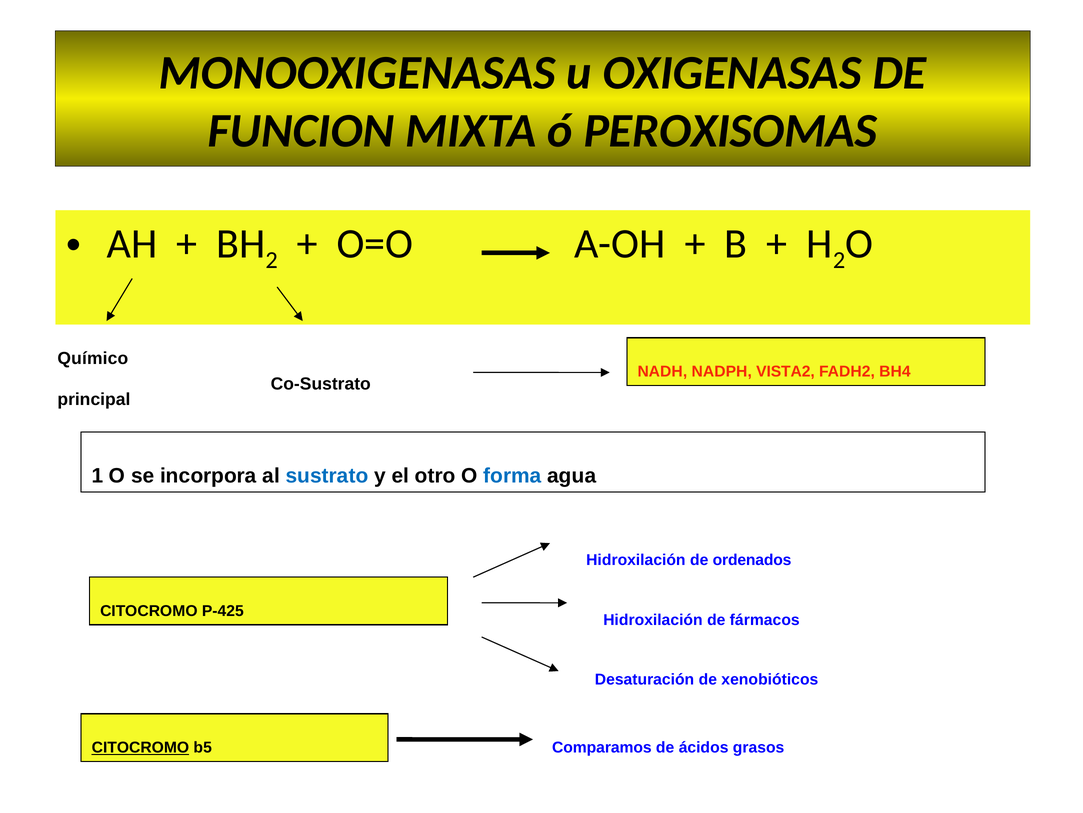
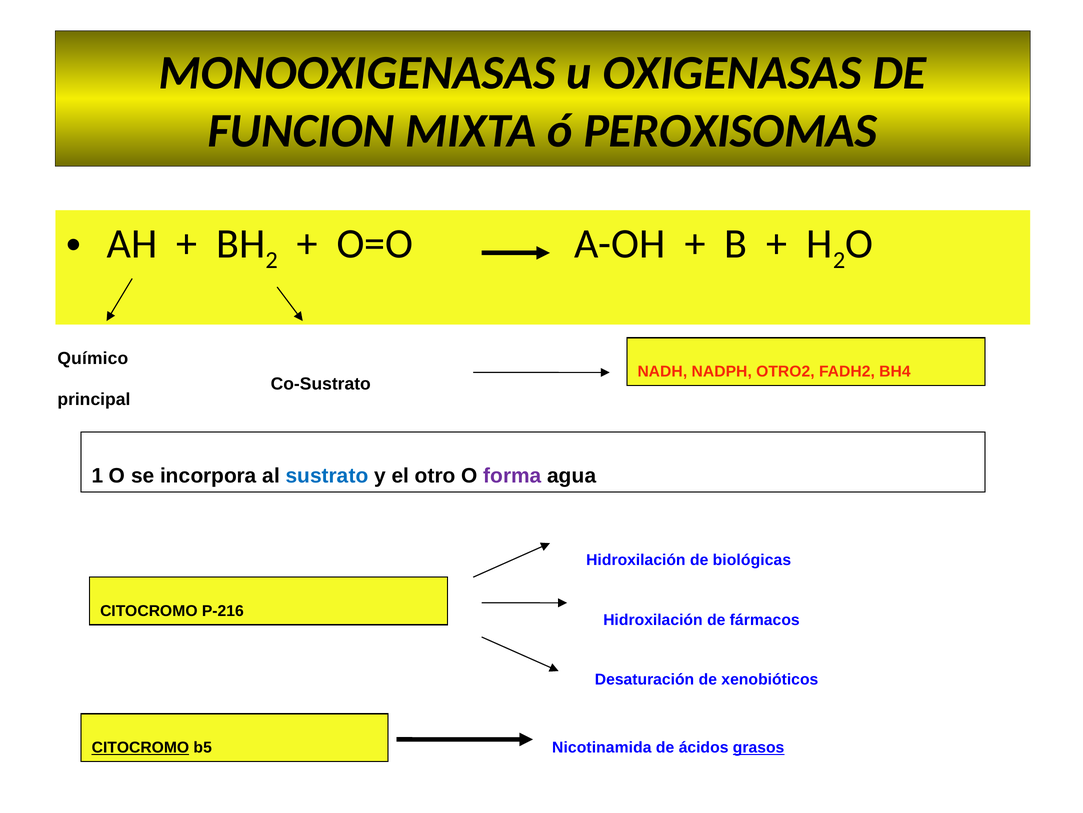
VISTA2: VISTA2 -> OTRO2 (785, 371)
forma colour: blue -> purple (512, 475)
ordenados: ordenados -> biológicas (752, 559)
P-425: P-425 -> P-216 (223, 611)
Comparamos: Comparamos -> Nicotinamida (602, 747)
grasos underline: none -> present (759, 747)
